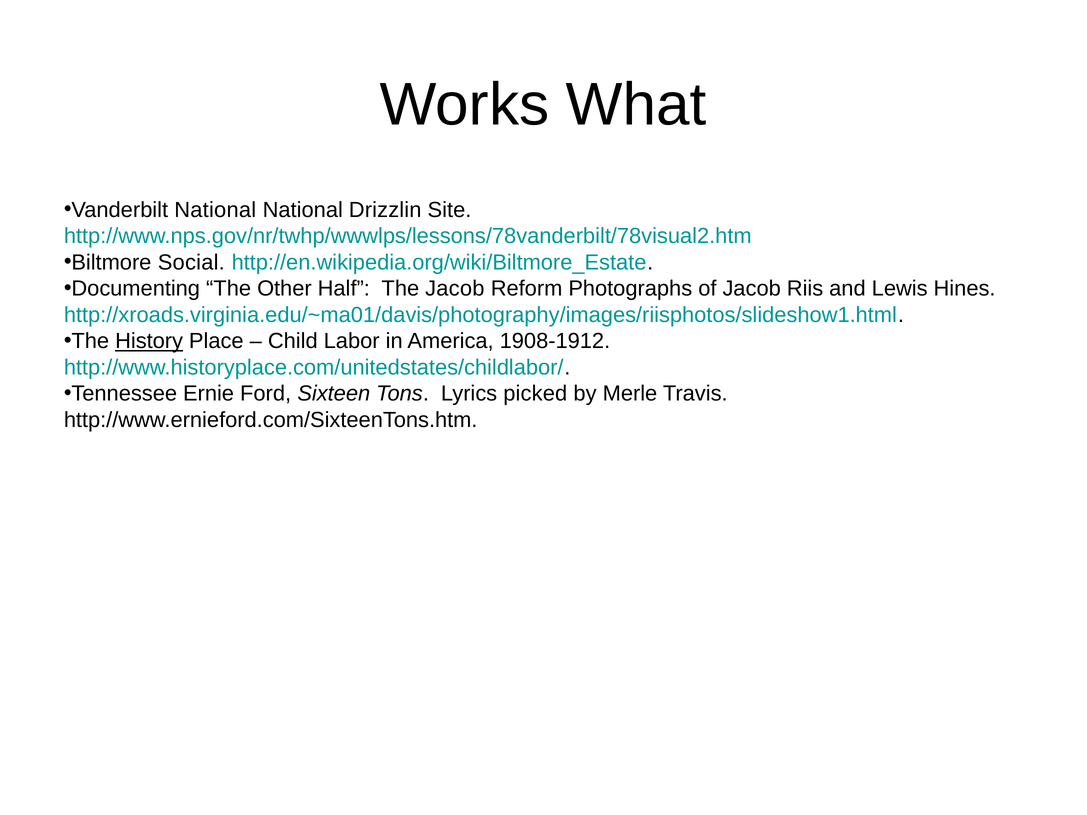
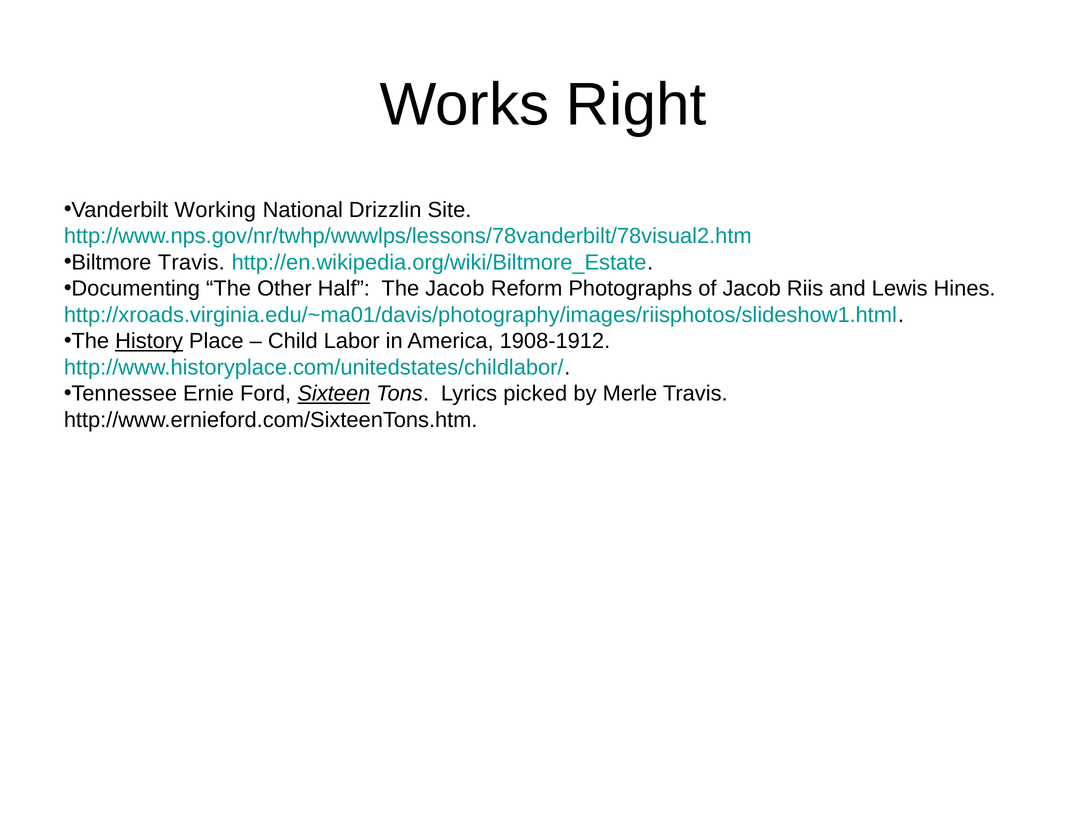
What: What -> Right (636, 105)
Vanderbilt National: National -> Working (215, 210)
Biltmore Social: Social -> Travis (191, 262)
Sixteen underline: none -> present (334, 394)
